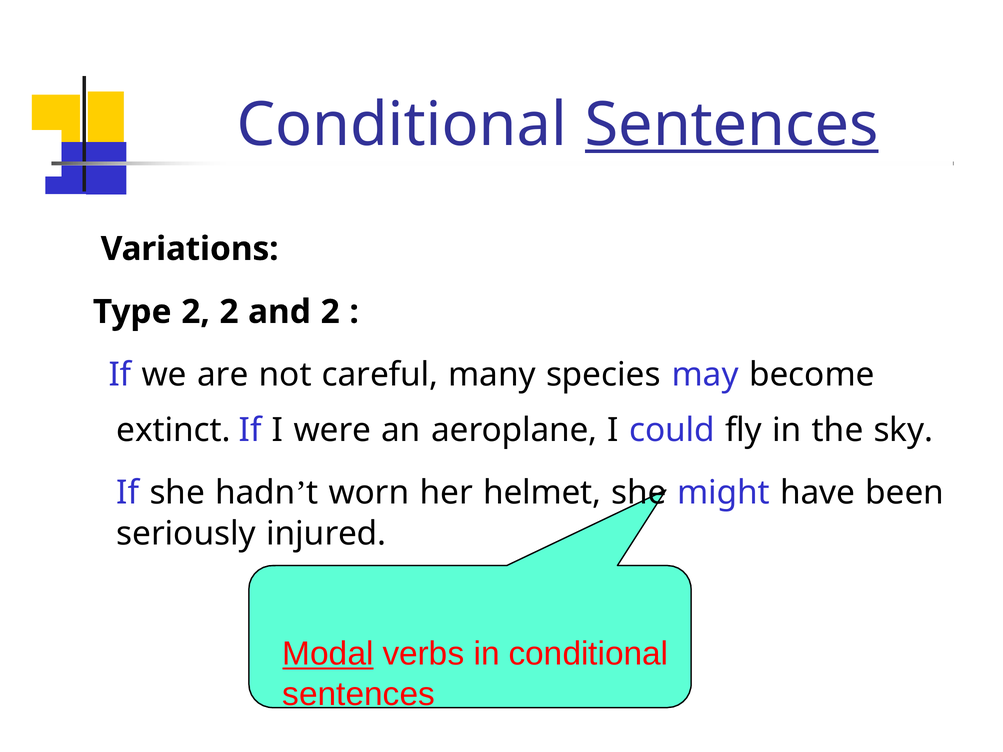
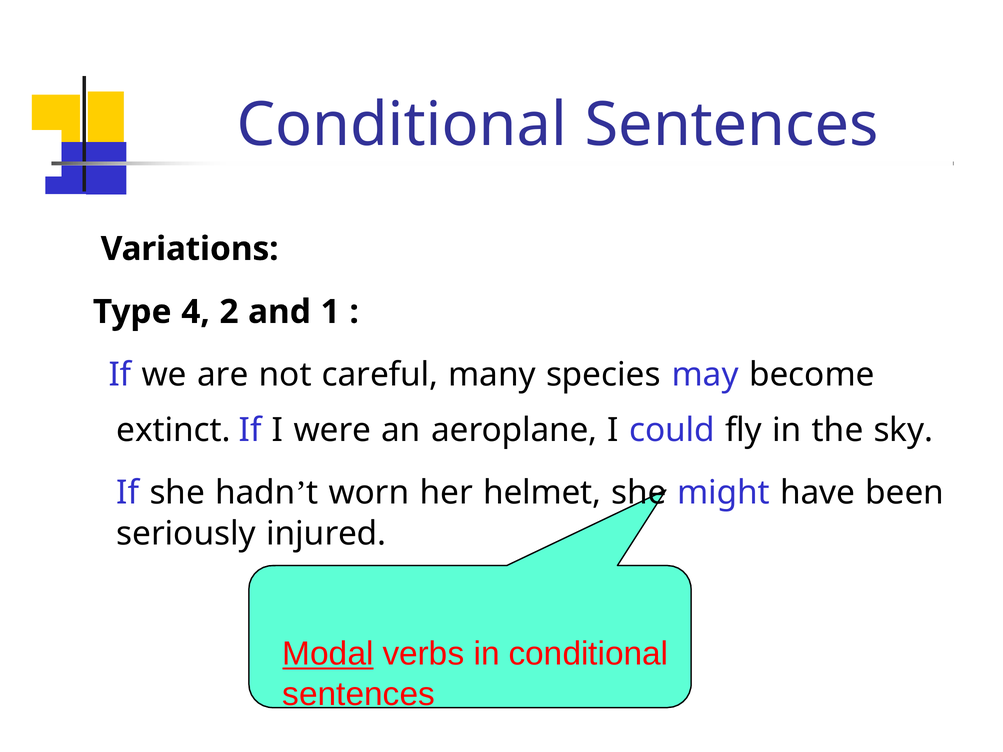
Sentences underline: present -> none (732, 125)
Type 2: 2 -> 4 (196, 312)
and 2: 2 -> 1 (330, 312)
